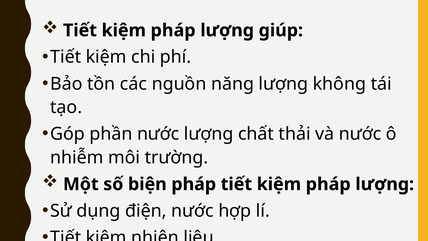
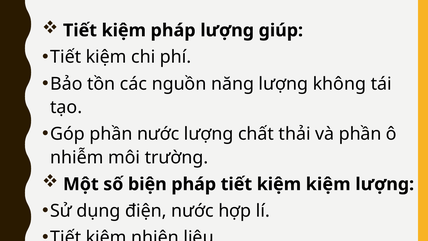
và nước: nước -> phần (360, 134)
pháp tiết kiệm pháp: pháp -> kiệm (328, 184)
